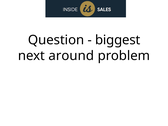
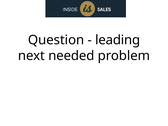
biggest: biggest -> leading (118, 40)
around: around -> needed (71, 56)
